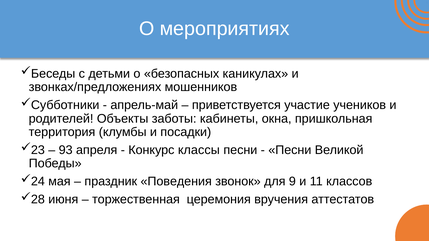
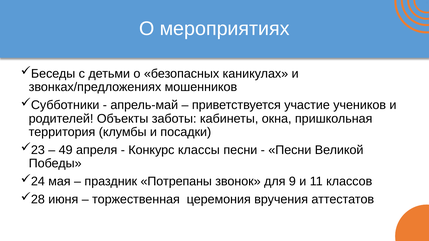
93: 93 -> 49 (66, 150)
Поведения: Поведения -> Потрепаны (176, 182)
